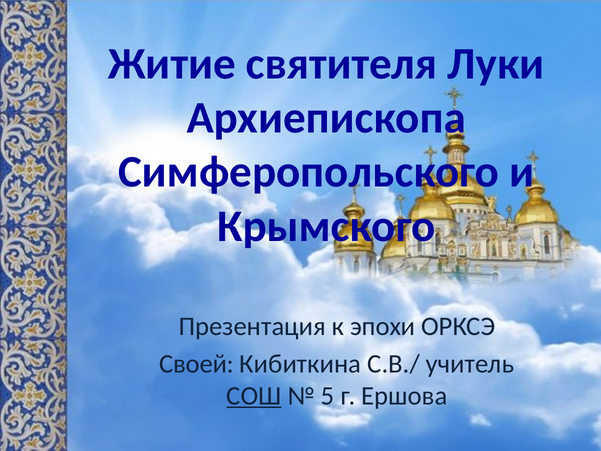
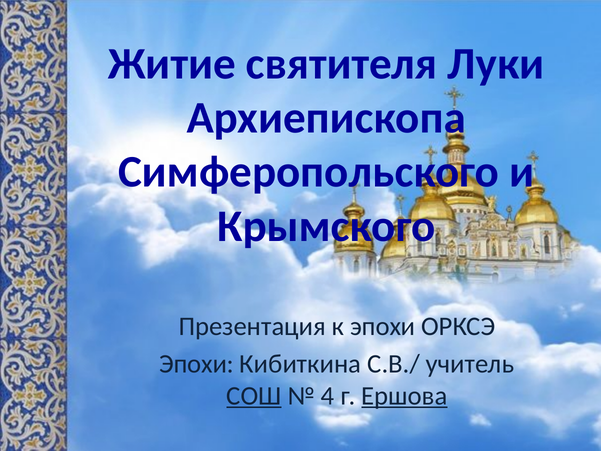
Своей: Своей -> Эпохи (197, 364)
5: 5 -> 4 (328, 396)
Ершова underline: none -> present (404, 396)
